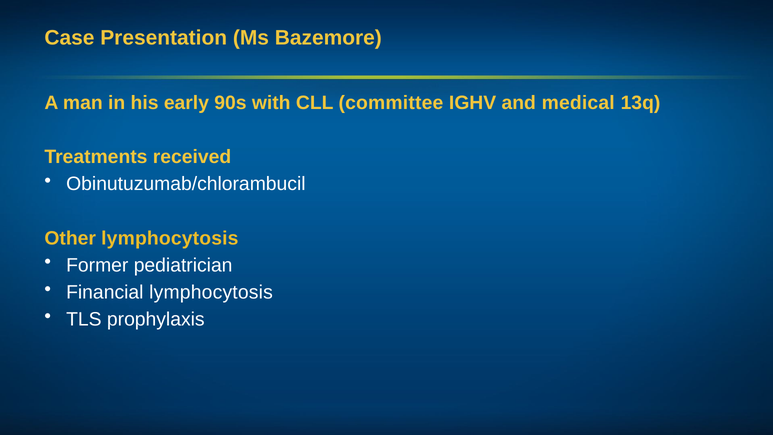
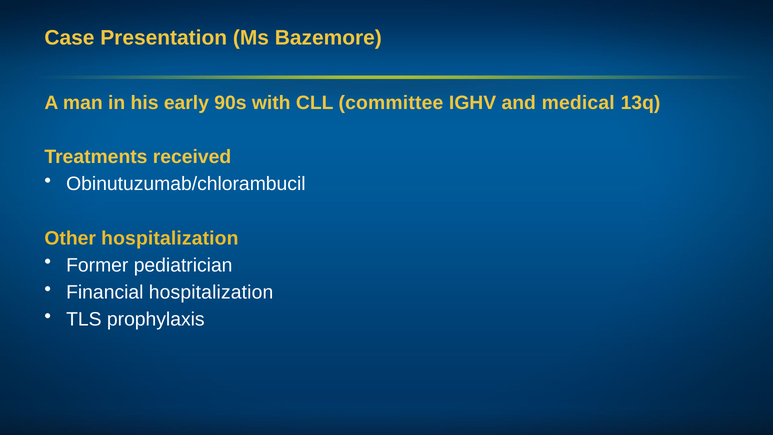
Other lymphocytosis: lymphocytosis -> hospitalization (170, 238)
Financial lymphocytosis: lymphocytosis -> hospitalization (211, 292)
